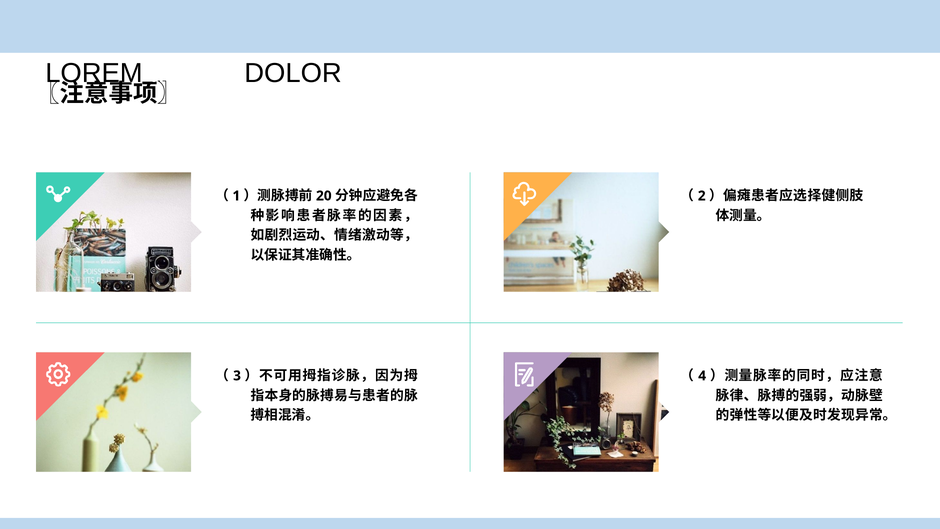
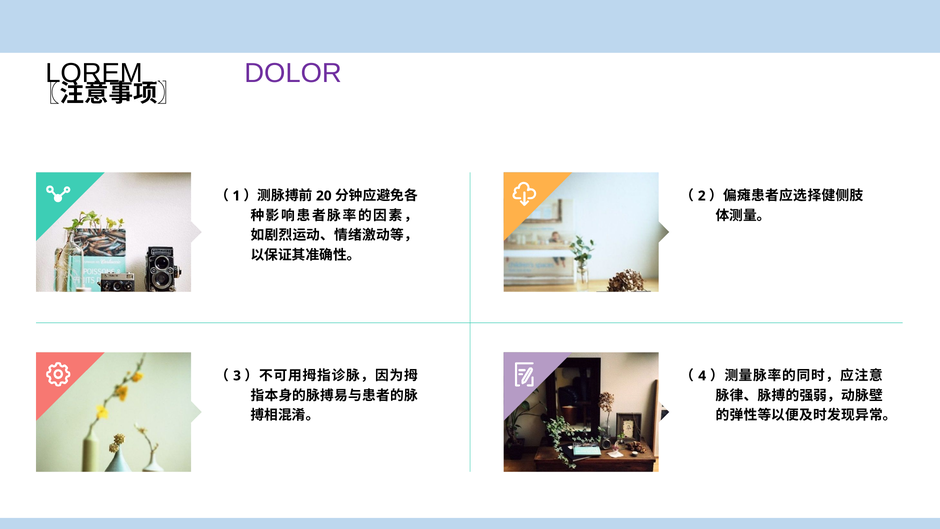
DOLOR colour: black -> purple (293, 73)
